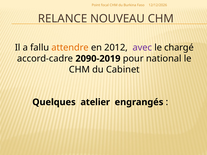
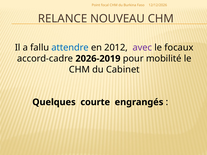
attendre colour: orange -> blue (70, 48)
chargé: chargé -> focaux (179, 48)
2090-2019: 2090-2019 -> 2026-2019 (98, 59)
national: national -> mobilité (164, 59)
atelier: atelier -> courte (95, 102)
